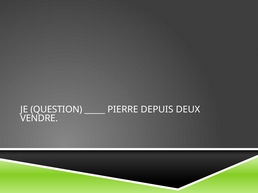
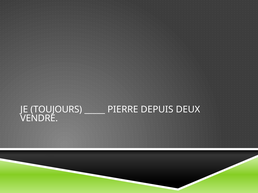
QUESTION: QUESTION -> TOUJOURS (56, 110)
